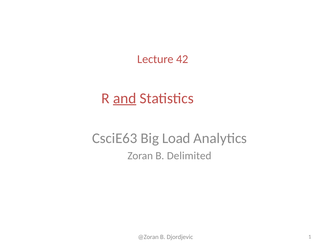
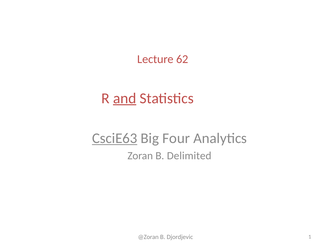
42: 42 -> 62 (182, 59)
CsciE63 underline: none -> present (115, 138)
Load: Load -> Four (176, 138)
